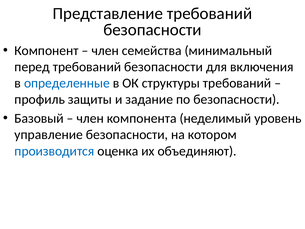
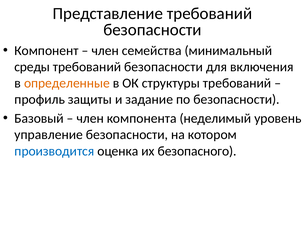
перед: перед -> среды (32, 67)
определенные colour: blue -> orange (67, 83)
объединяют: объединяют -> безопасного (197, 151)
